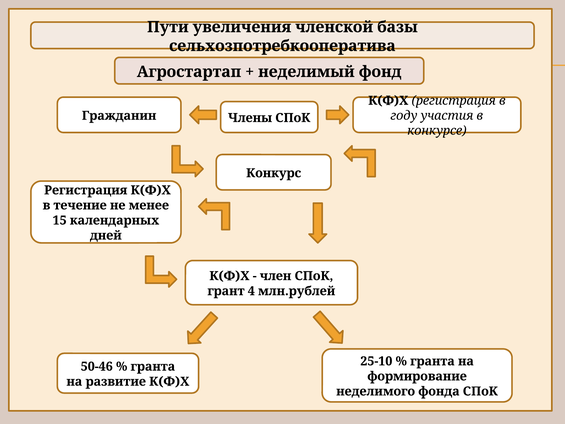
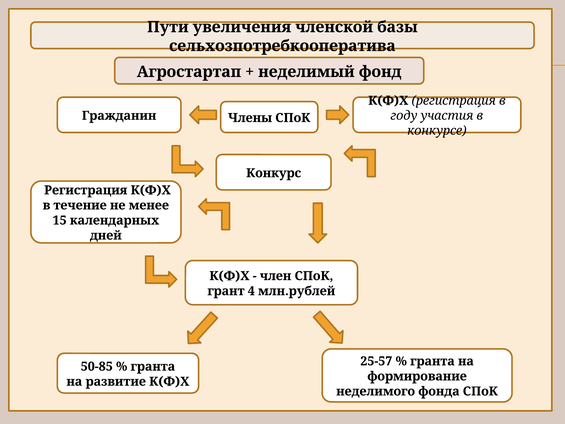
25-10: 25-10 -> 25-57 (376, 361)
50-46: 50-46 -> 50-85 (97, 366)
